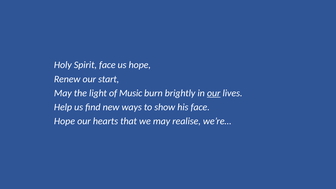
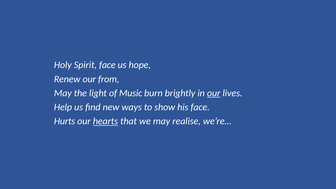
start: start -> from (109, 79)
Hope: Hope -> Hurts (65, 121)
hearts underline: none -> present (105, 121)
